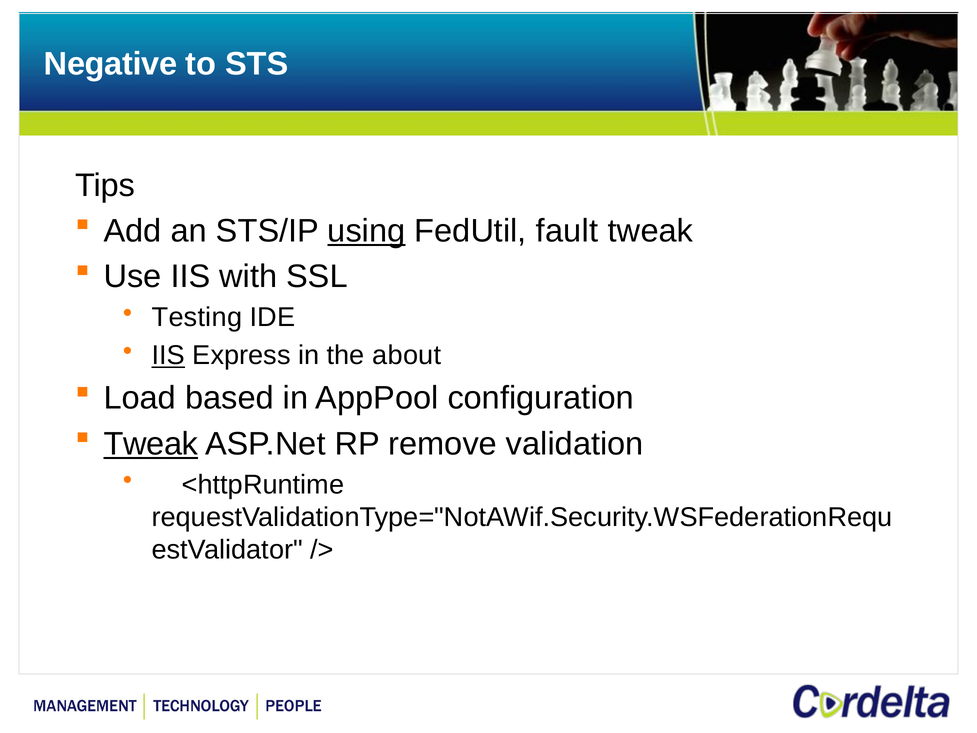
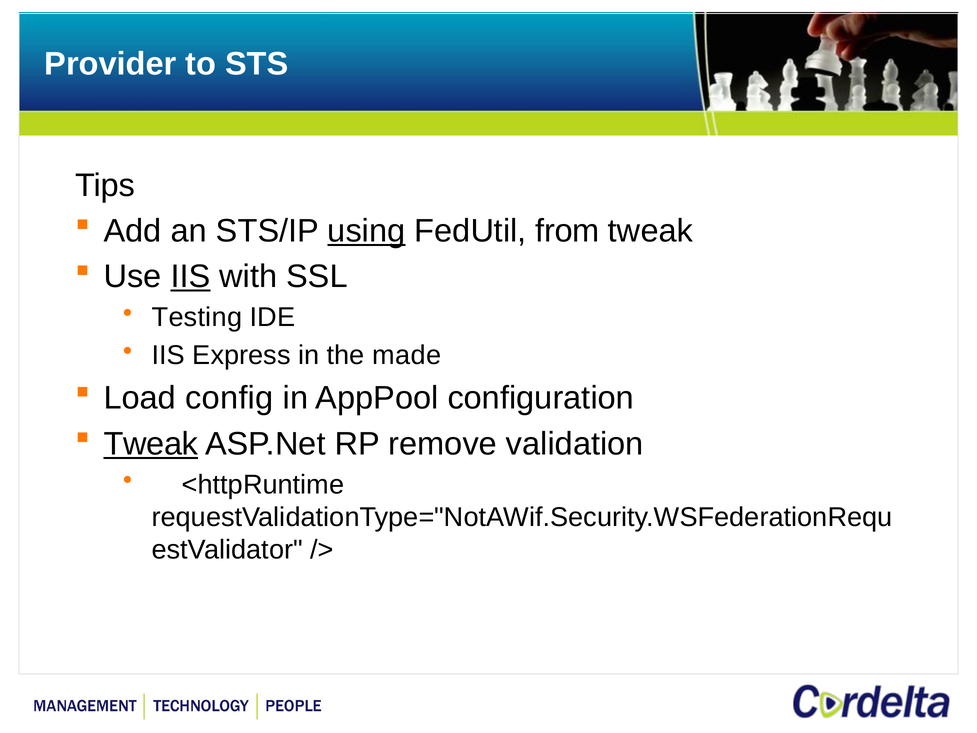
Negative: Negative -> Provider (110, 64)
fault: fault -> from (567, 231)
IIS underline: none -> present (191, 276)
IIS underline: present -> none (168, 355)
about: about -> made (407, 355)
based: based -> config (229, 398)
